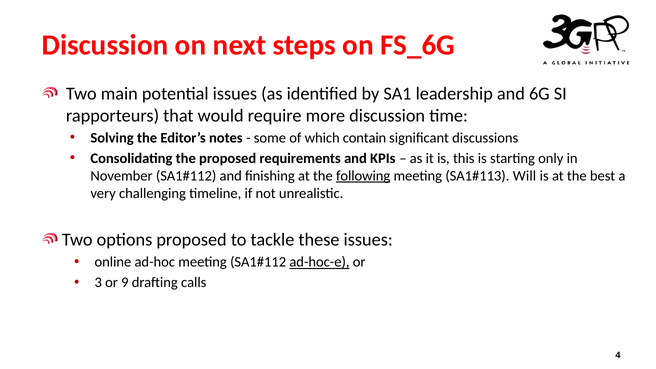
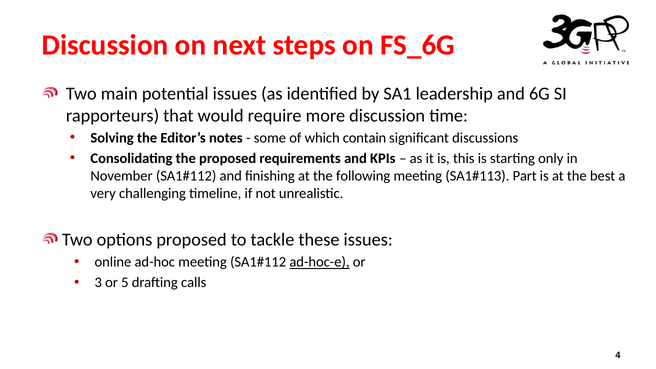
following underline: present -> none (363, 176)
Will: Will -> Part (525, 176)
9: 9 -> 5 (125, 283)
